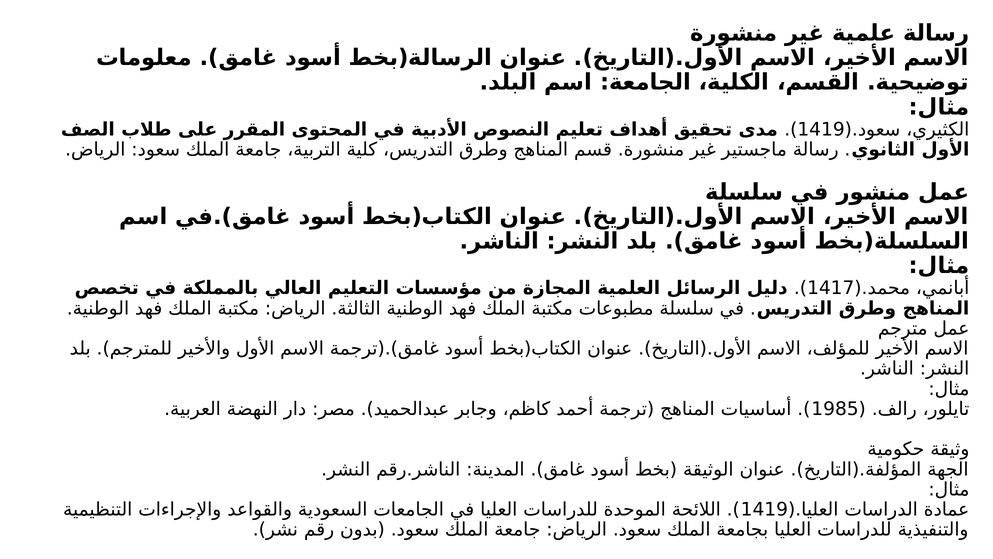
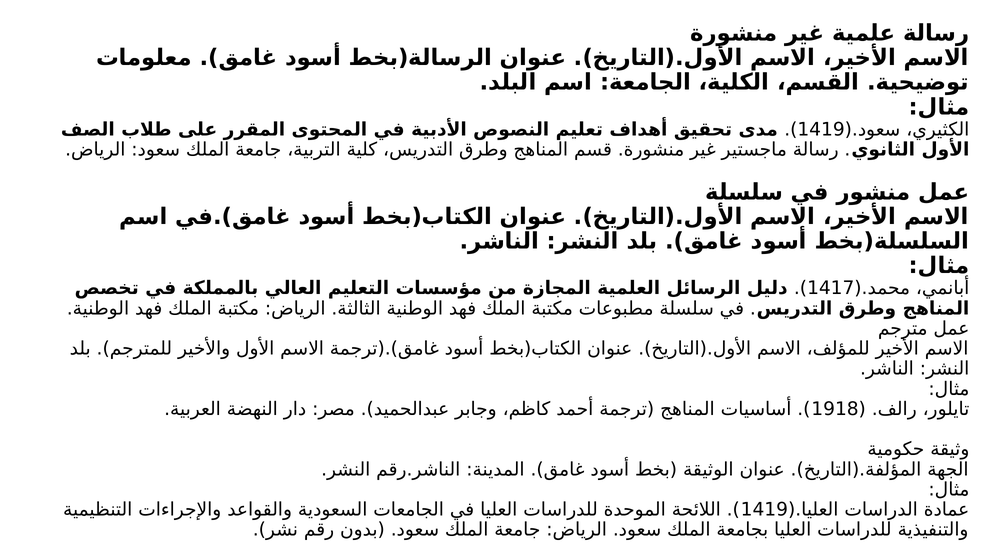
1985: 1985 -> 1918 (835, 409)
